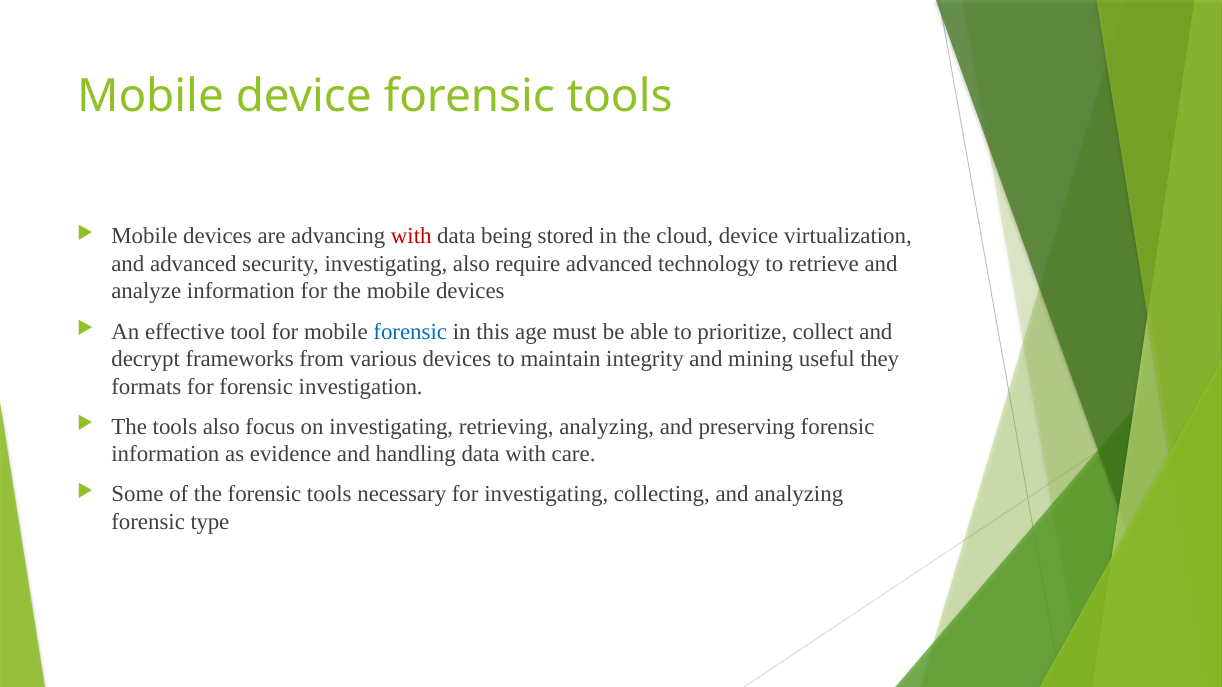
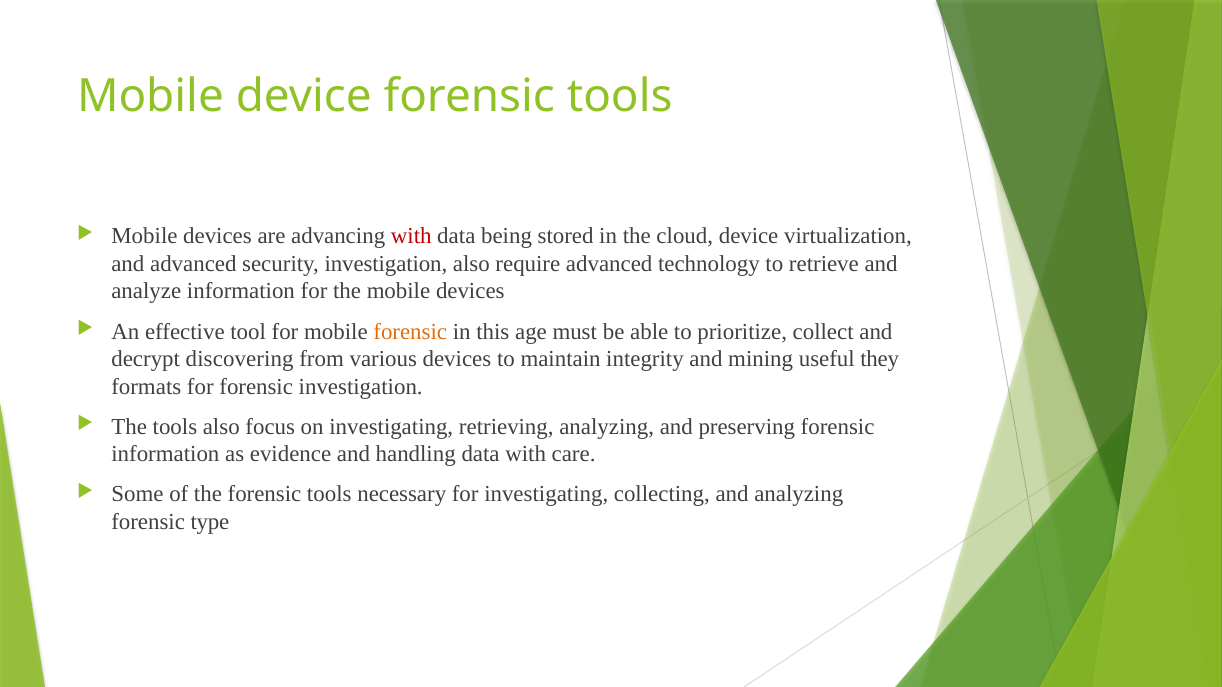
security investigating: investigating -> investigation (386, 264)
forensic colour: blue -> orange (410, 332)
frameworks: frameworks -> discovering (240, 359)
